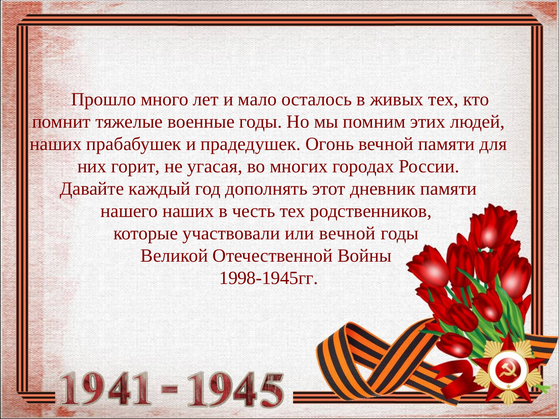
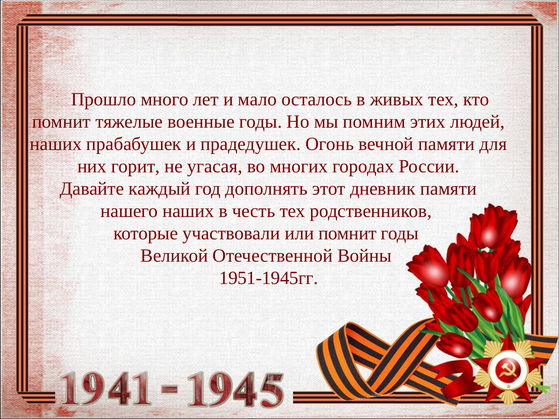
или вечной: вечной -> помнит (348, 234)
1998-1945гг: 1998-1945гг -> 1951-1945гг (269, 278)
